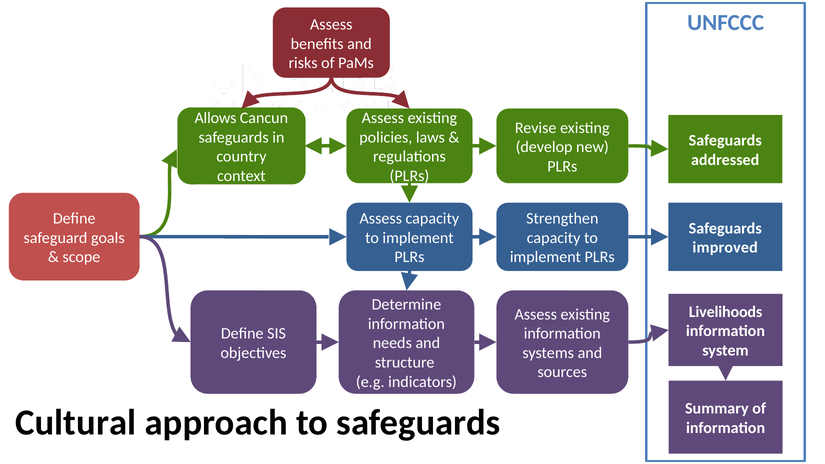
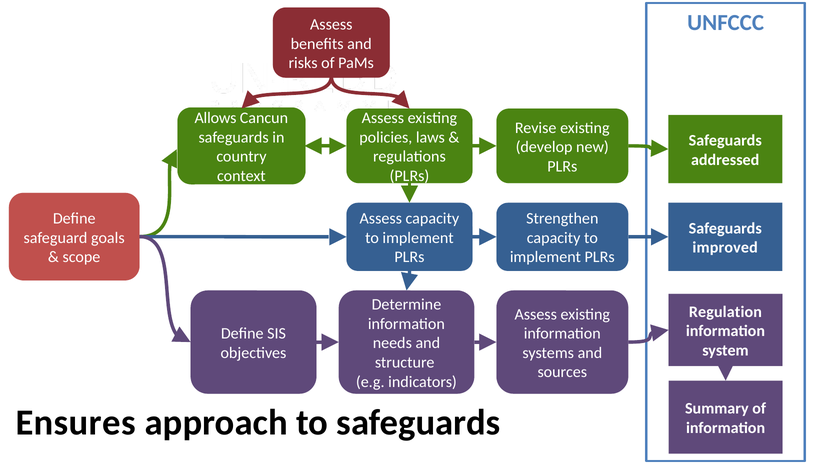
Livelihoods: Livelihoods -> Regulation (725, 312)
Cultural: Cultural -> Ensures (76, 423)
